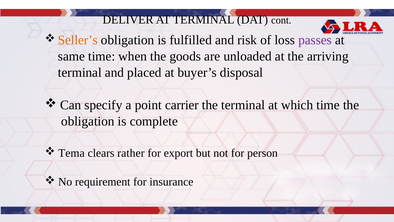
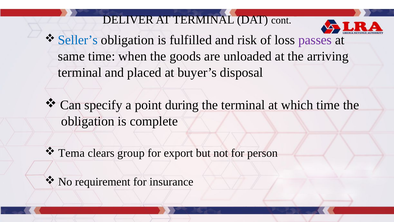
Seller’s colour: orange -> blue (78, 40)
carrier: carrier -> during (182, 105)
rather: rather -> group (131, 153)
